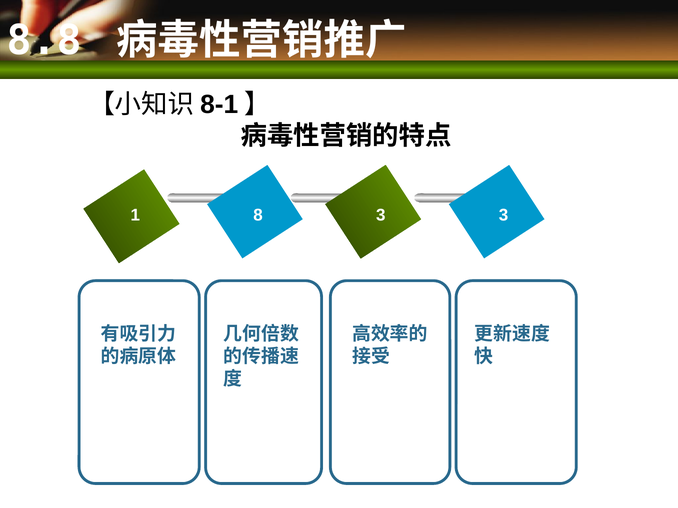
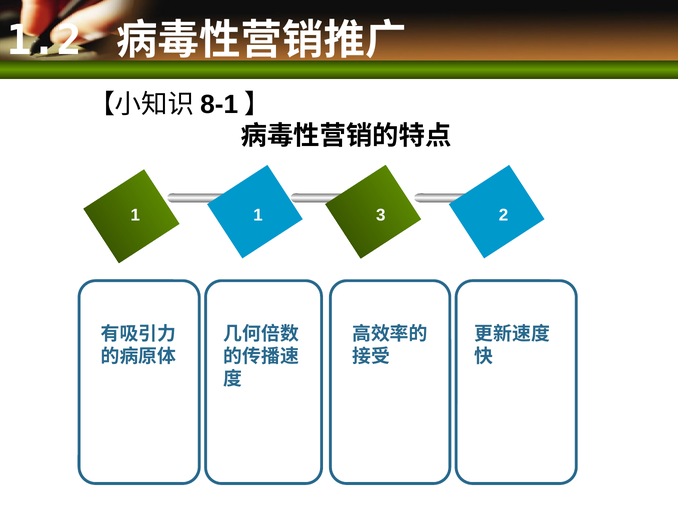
8.8: 8.8 -> 1.2 (44, 41)
1 8: 8 -> 1 (258, 216)
3 3: 3 -> 2 (504, 216)
